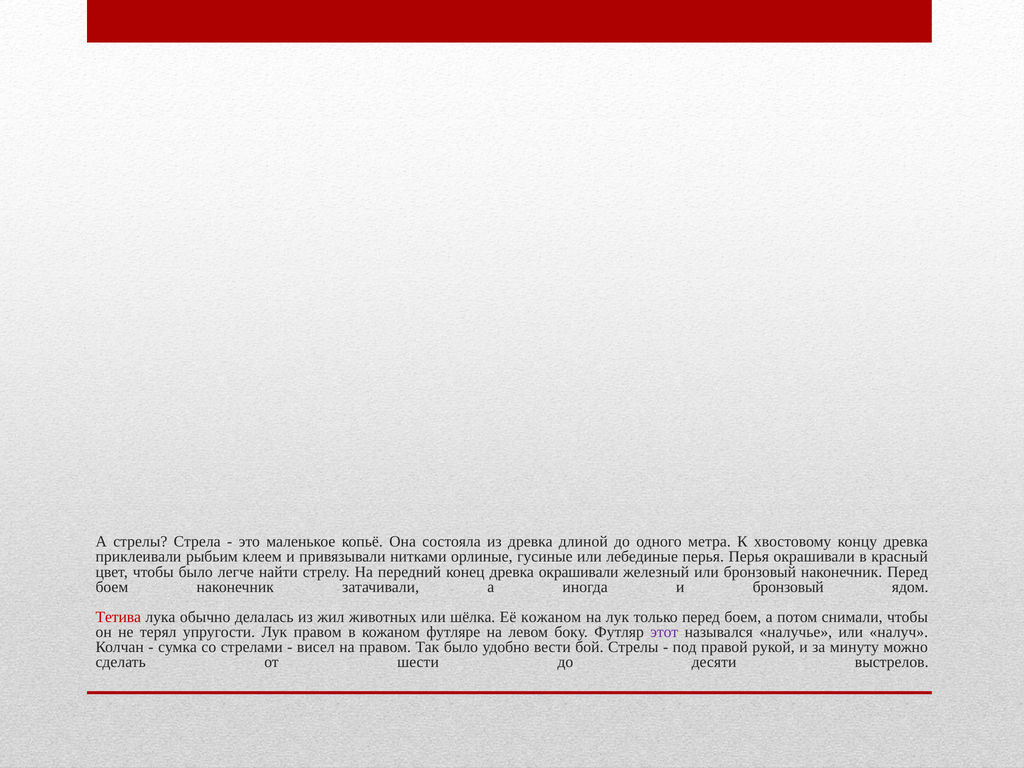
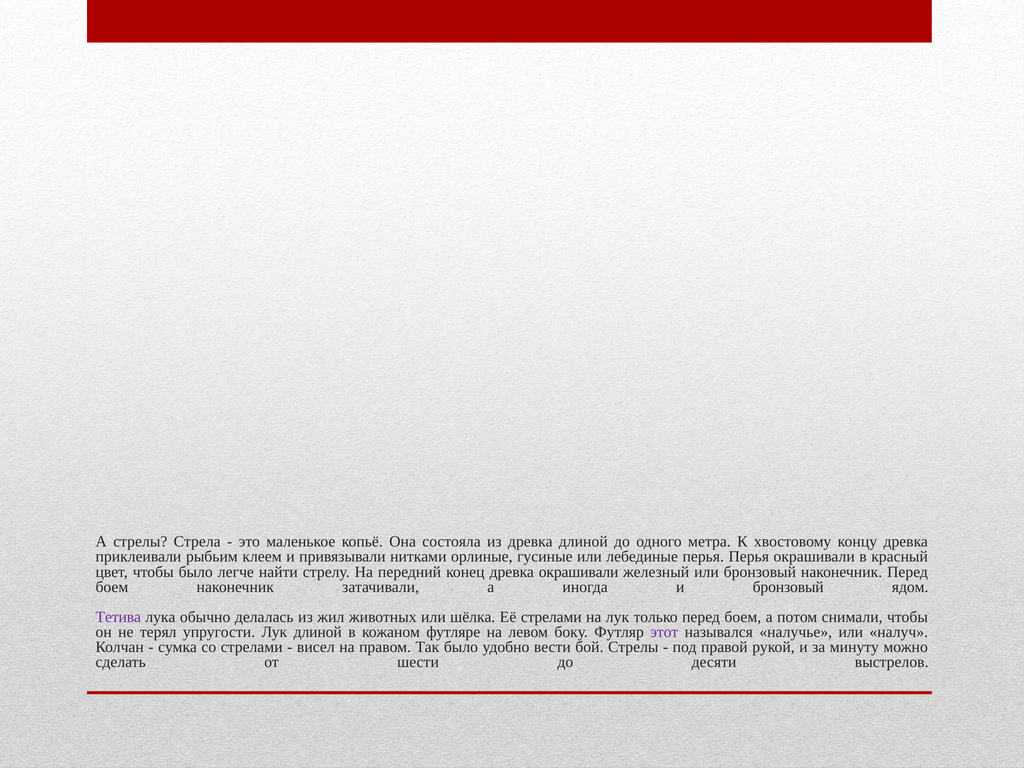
Тетива colour: red -> purple (118, 617)
Её кожаном: кожаном -> стрелами (551, 617)
Лук правом: правом -> длиной (318, 632)
